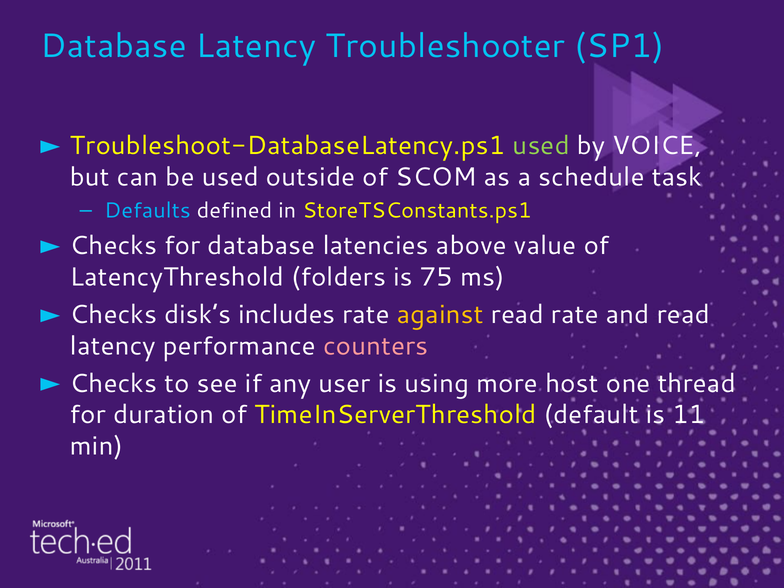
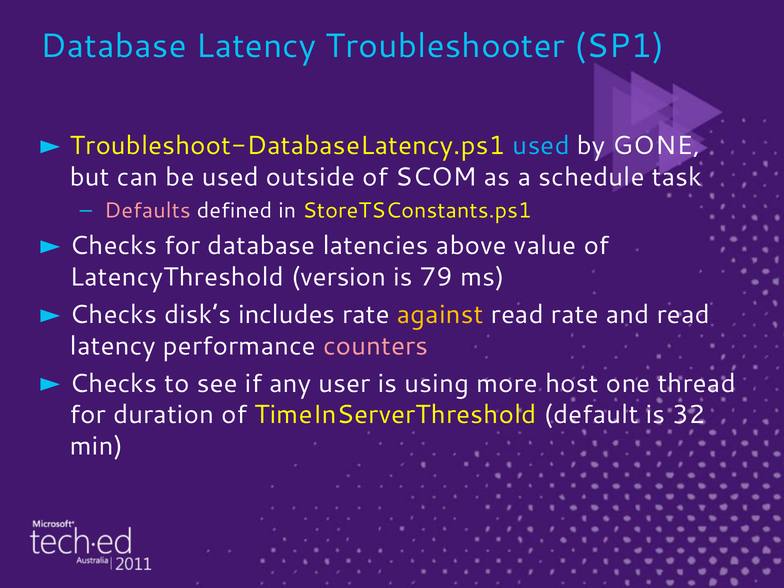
used colour: light green -> light blue (541, 146)
VOICE: VOICE -> GONE (657, 146)
Defaults colour: light blue -> pink (147, 211)
folders: folders -> version (339, 277)
75: 75 -> 79 (436, 277)
11: 11 -> 32 (689, 415)
